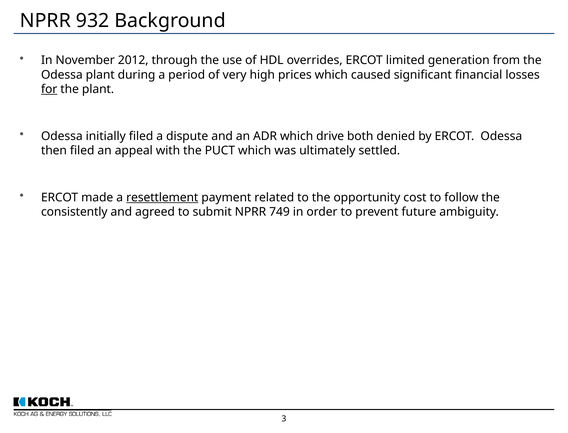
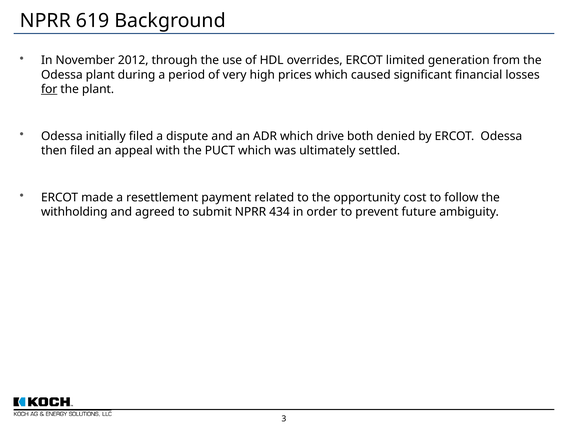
932: 932 -> 619 (93, 21)
resettlement underline: present -> none (162, 197)
consistently: consistently -> withholding (74, 212)
749: 749 -> 434 (280, 212)
